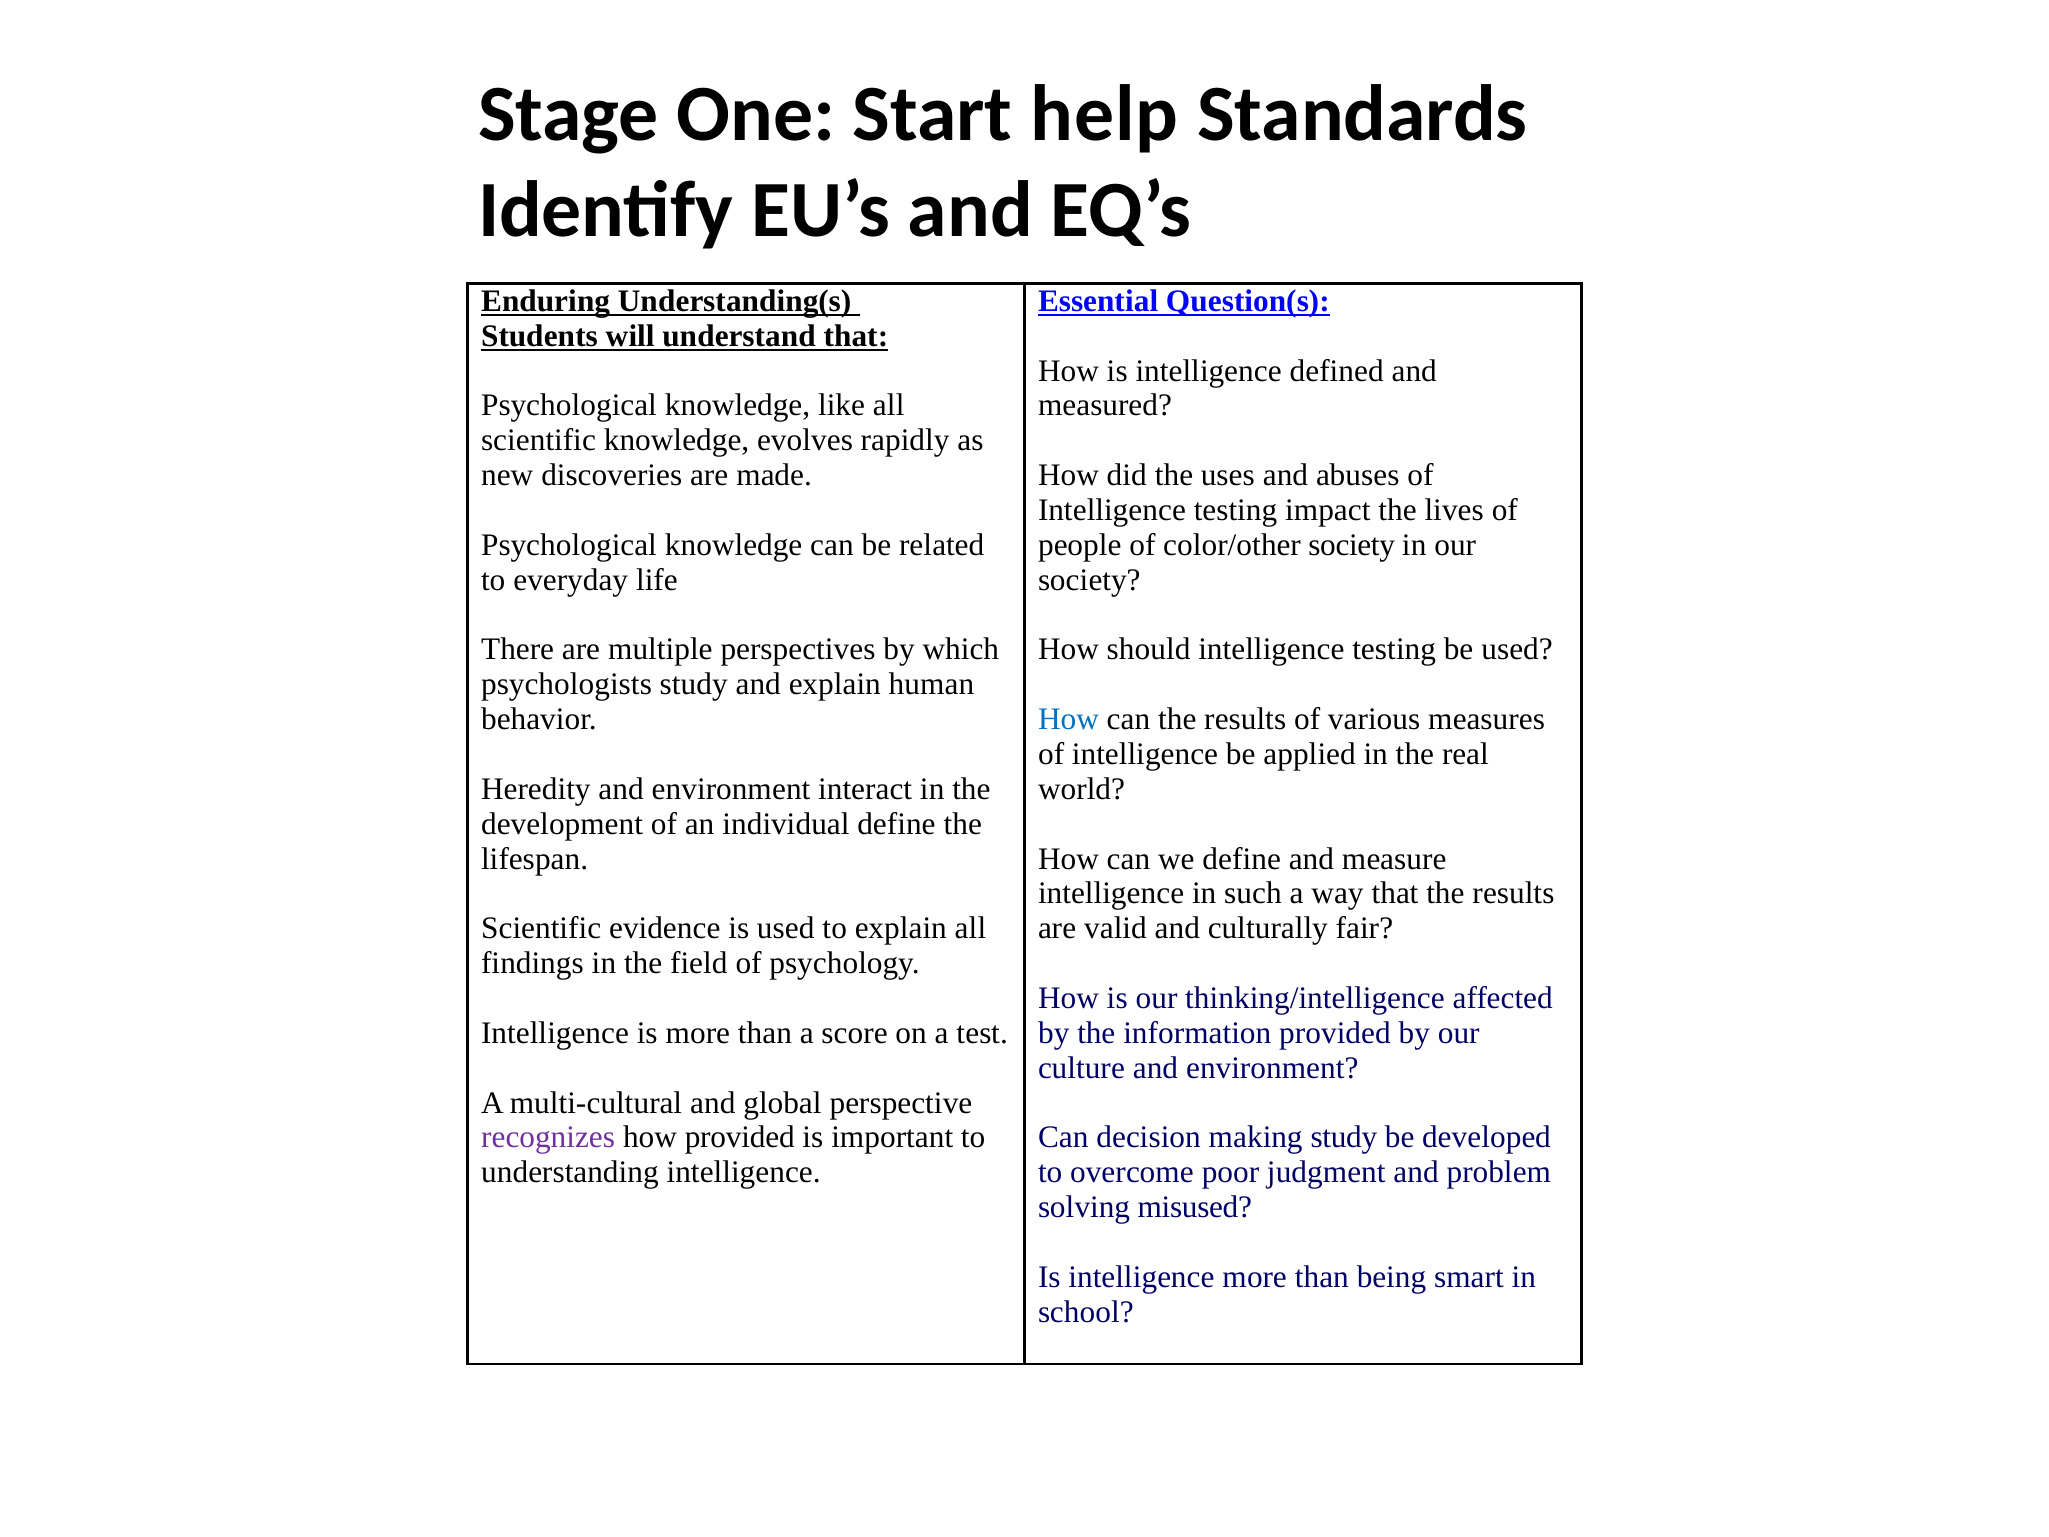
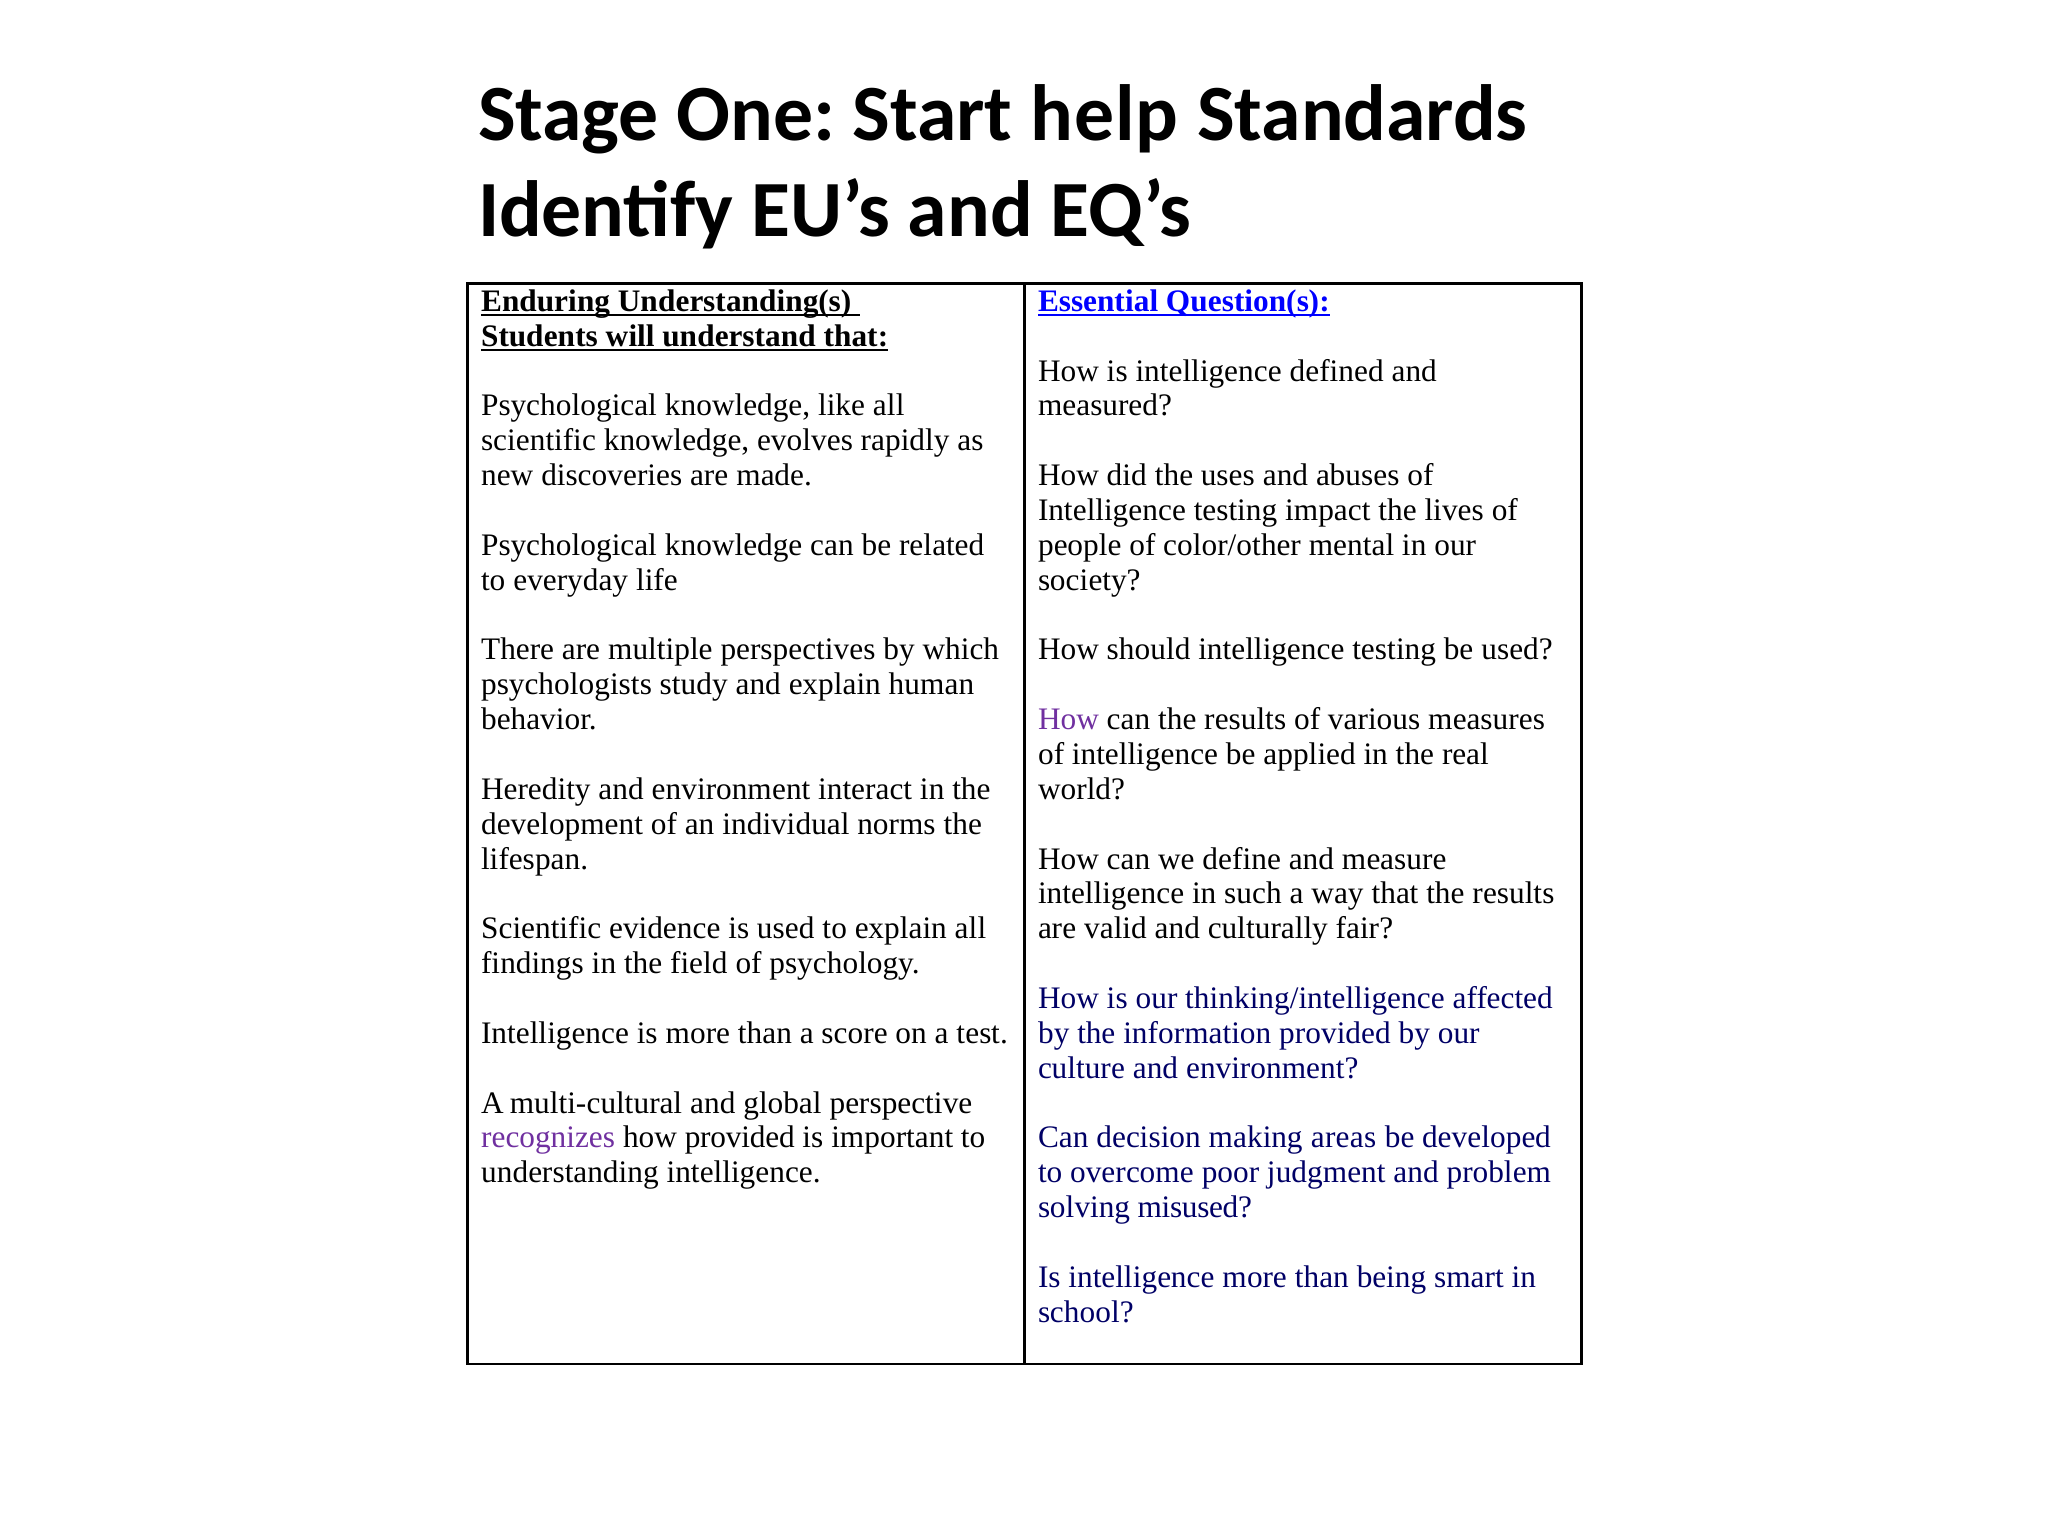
color/other society: society -> mental (1351, 545)
How colour: blue -> purple (1068, 719)
individual define: define -> norms (896, 824)
making study: study -> areas (1344, 1137)
